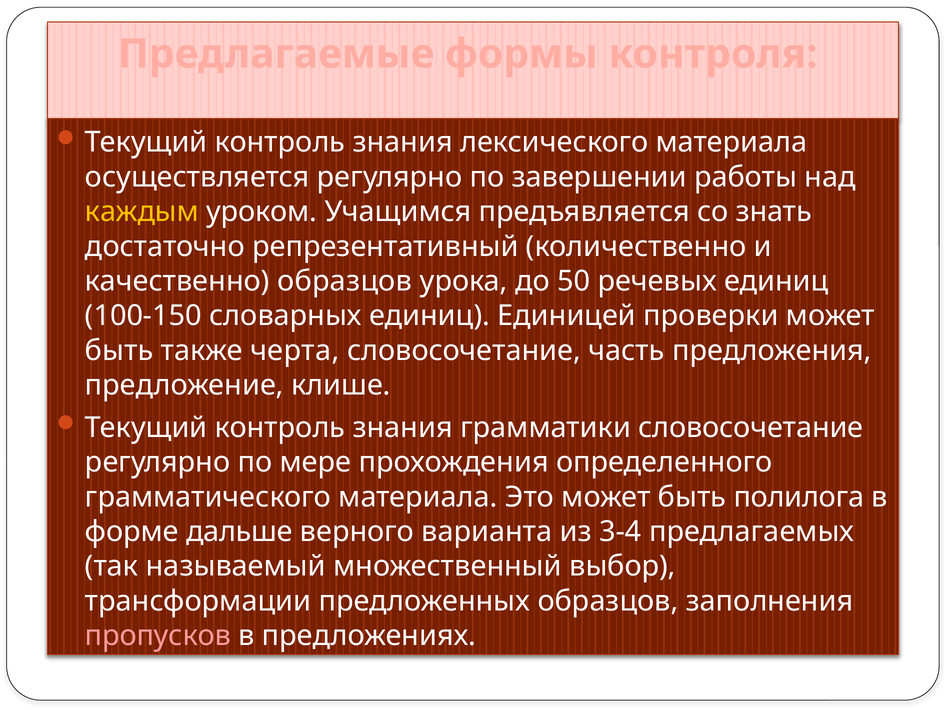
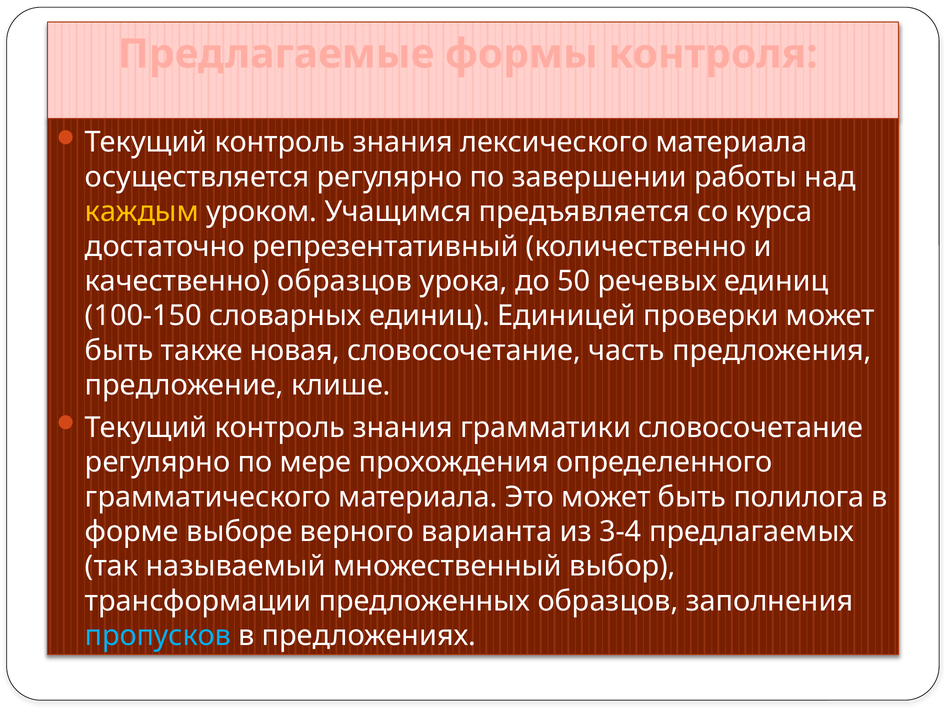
знать: знать -> курса (774, 212)
черта: черта -> новая (295, 350)
дальше: дальше -> выборе (239, 531)
пропусков colour: pink -> light blue (158, 635)
